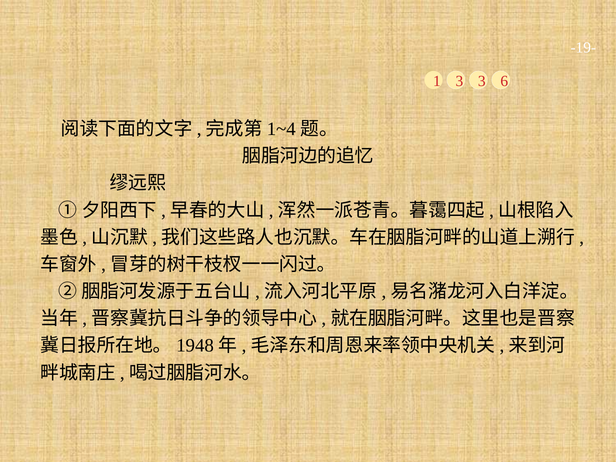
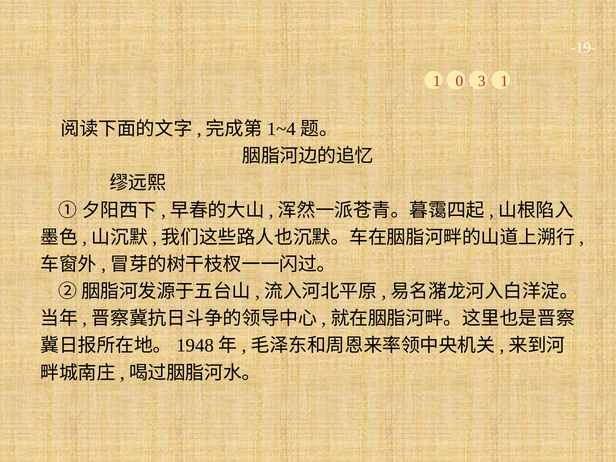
1 3: 3 -> 0 (459, 81)
3 6: 6 -> 1 (504, 81)
